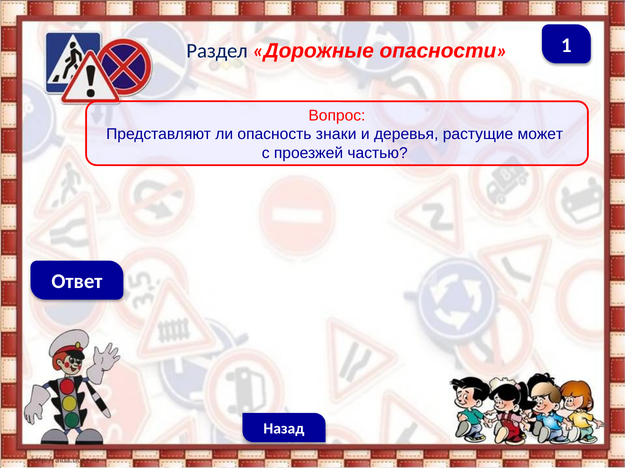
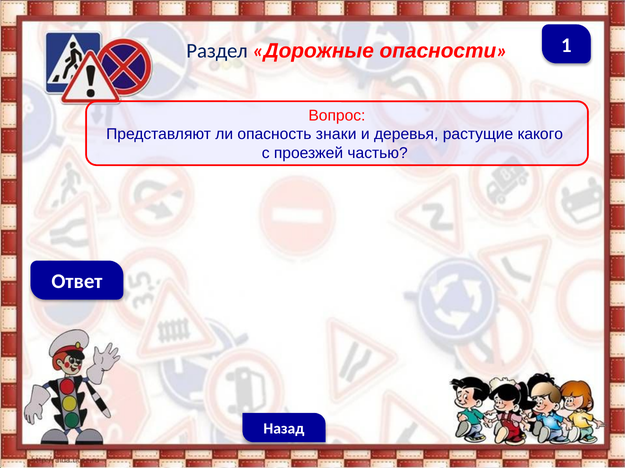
может: может -> какого (540, 135)
